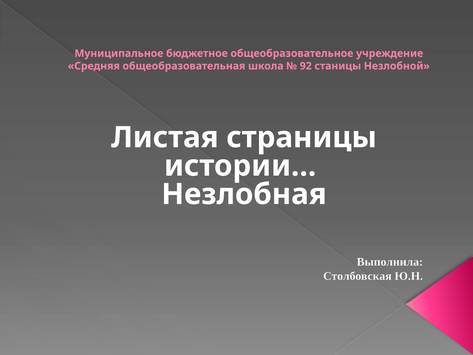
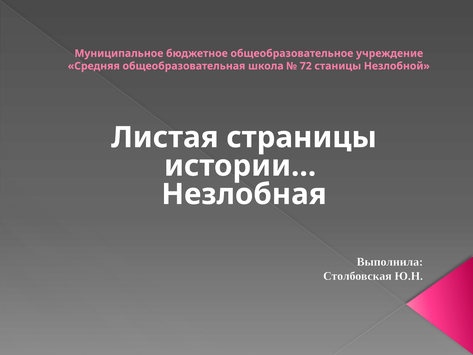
92: 92 -> 72 (306, 66)
